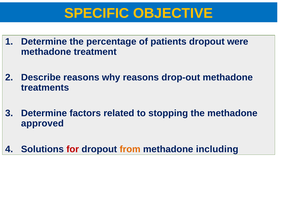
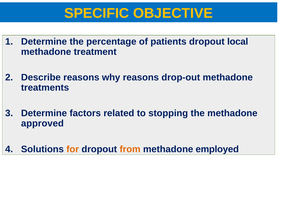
were: were -> local (238, 42)
for colour: red -> orange (73, 149)
including: including -> employed (217, 149)
